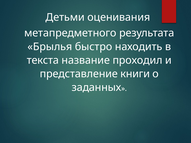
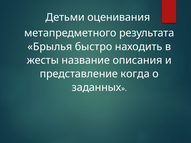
текста: текста -> жесты (43, 60)
проходил: проходил -> описания (137, 60)
книги: книги -> когда (135, 74)
